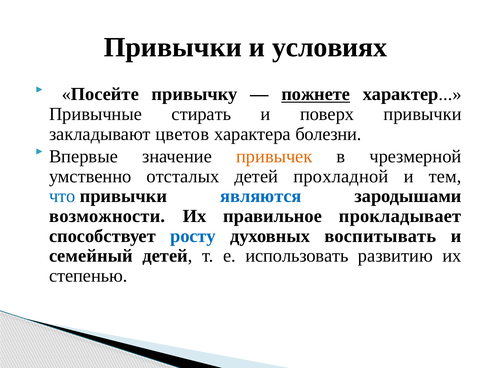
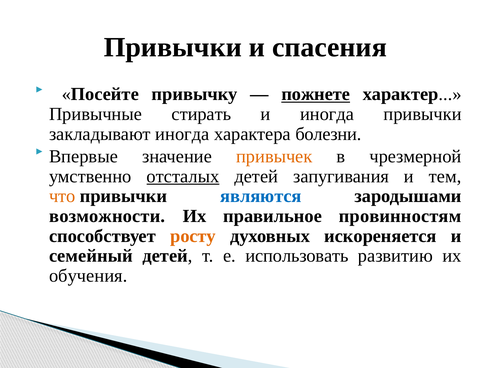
условиях: условиях -> спасения (329, 47)
и поверх: поверх -> иногда (327, 114)
закладывают цветов: цветов -> иногда (182, 134)
отсталых underline: none -> present (183, 176)
прохладной: прохладной -> запугивания (341, 176)
что colour: blue -> orange (62, 196)
прокладывает: прокладывает -> провинностям (400, 216)
росту colour: blue -> orange (193, 236)
воспитывать: воспитывать -> искореняется (380, 236)
степенью: степенью -> обучения (88, 276)
